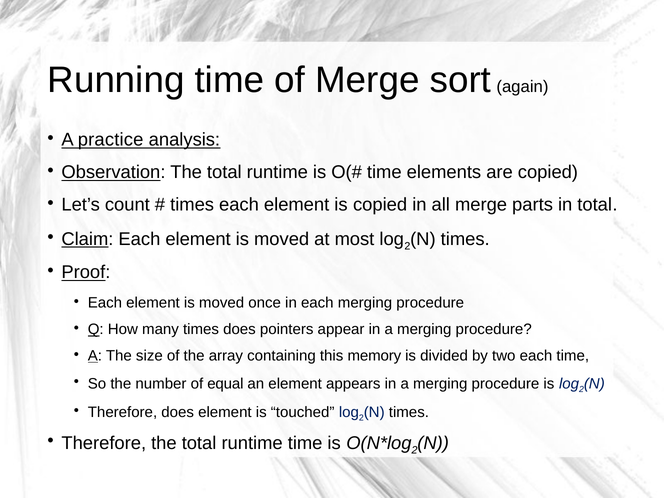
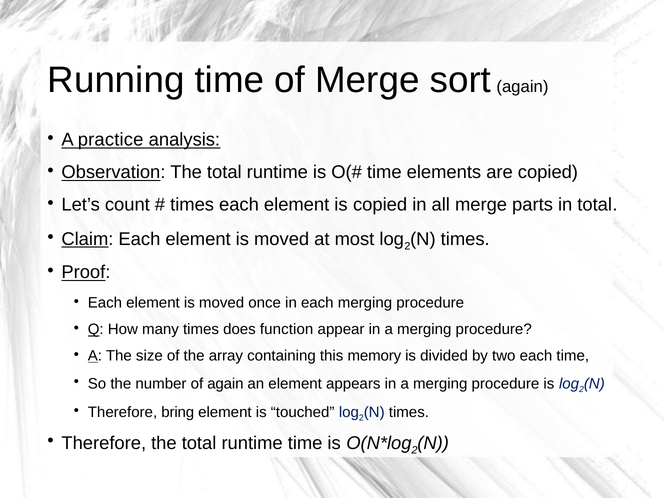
pointers: pointers -> function (287, 329)
of equal: equal -> again (225, 384)
Therefore does: does -> bring (178, 412)
